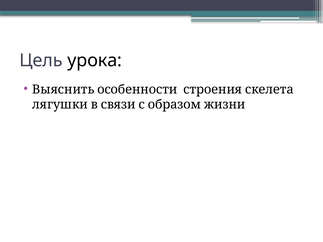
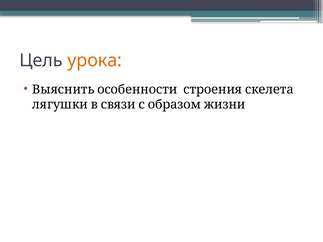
урока colour: black -> orange (95, 60)
